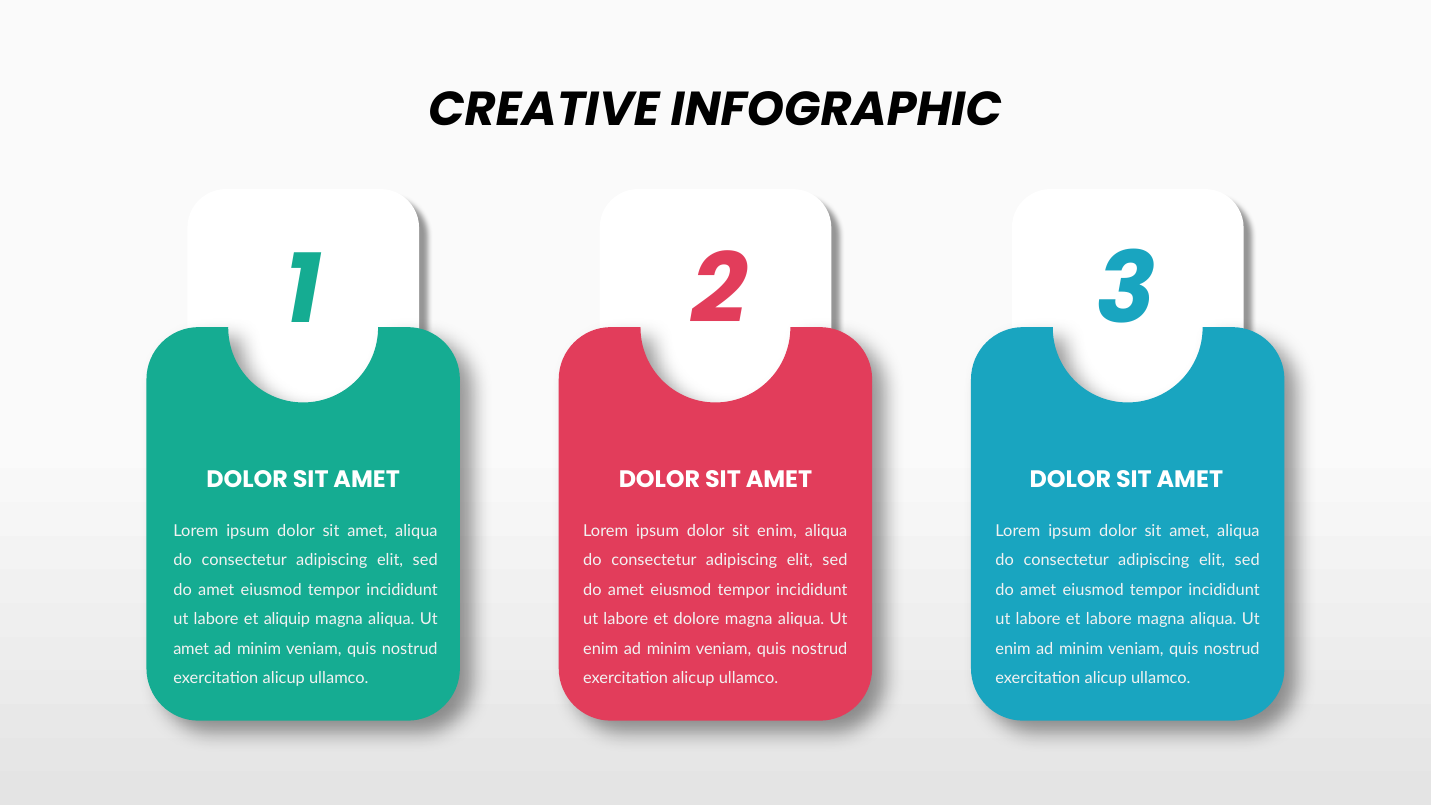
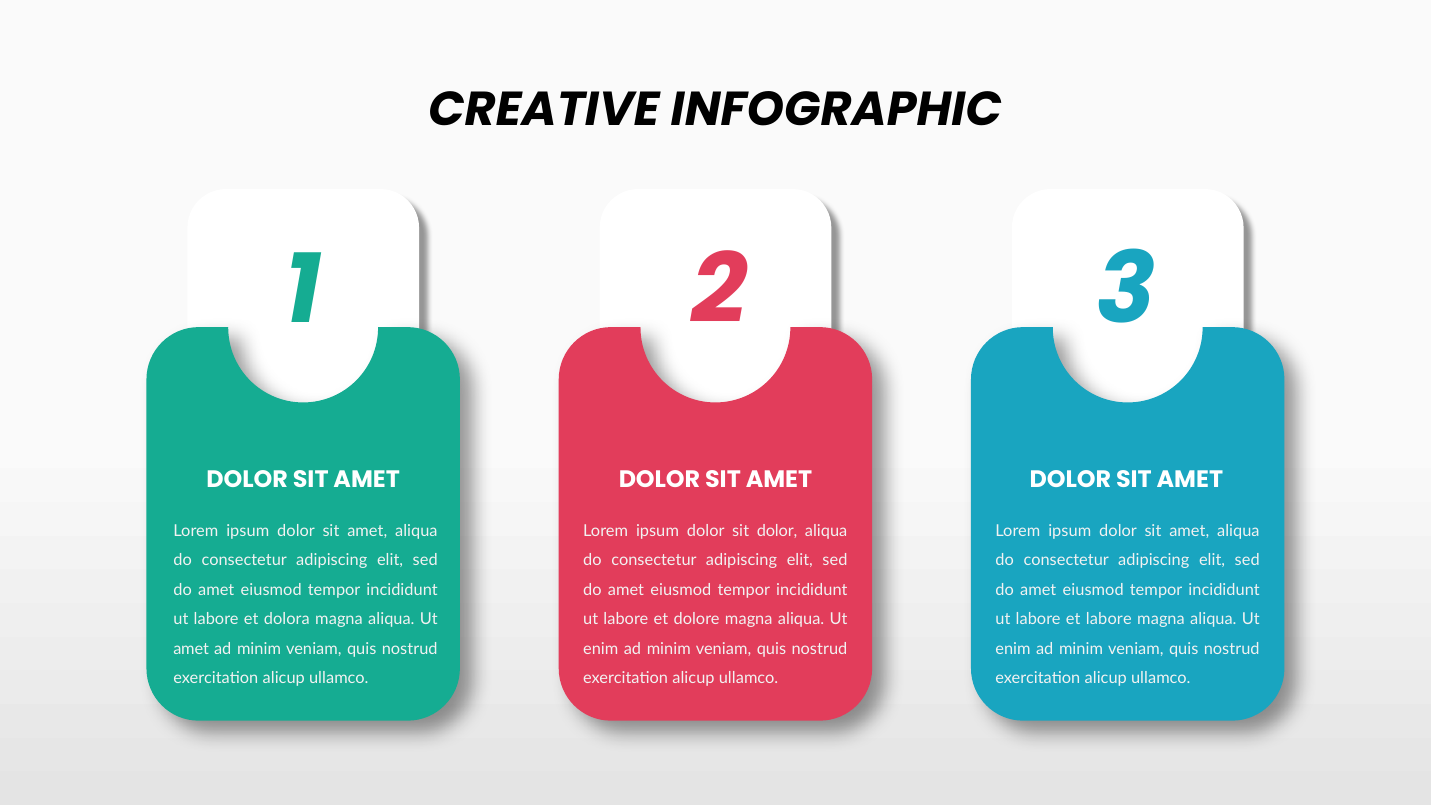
sit enim: enim -> dolor (777, 531)
aliquip: aliquip -> dolora (287, 619)
